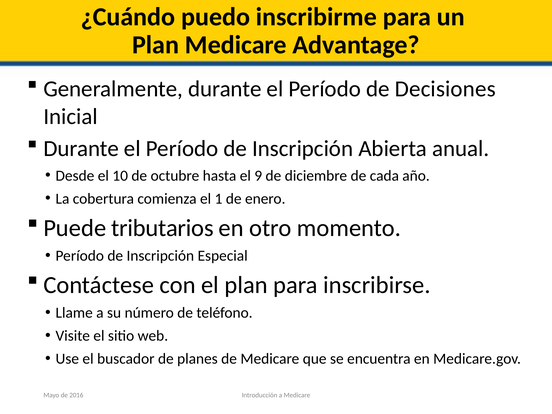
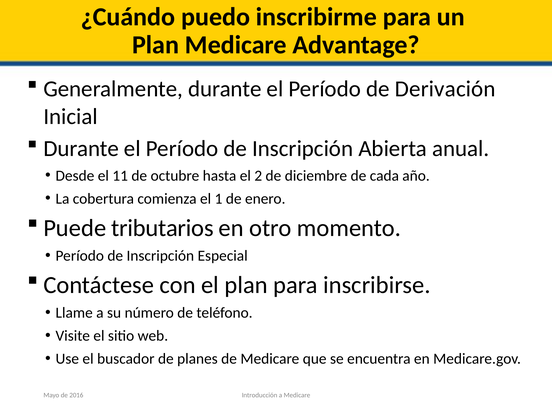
Decisiones: Decisiones -> Derivación (445, 89)
10: 10 -> 11 (120, 176)
9: 9 -> 2 (258, 176)
